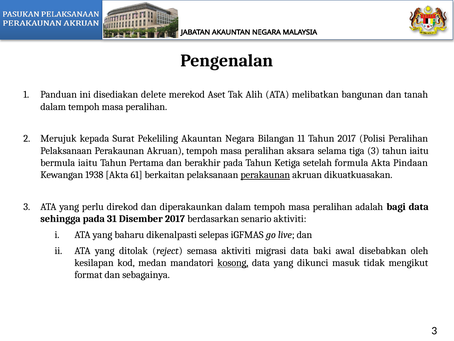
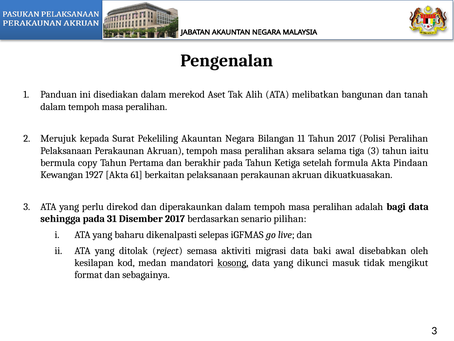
disediakan delete: delete -> dalam (154, 94)
bermula iaitu: iaitu -> copy (88, 163)
1938: 1938 -> 1927 (94, 175)
perakaunan underline: present -> none (265, 175)
senario aktiviti: aktiviti -> pilihan (290, 219)
